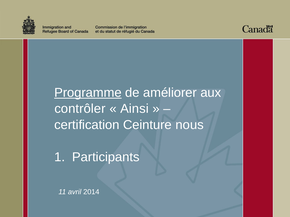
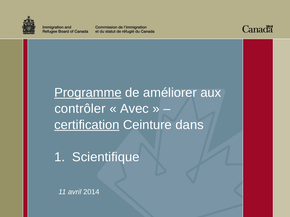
Ainsi: Ainsi -> Avec (135, 109)
certification underline: none -> present (87, 125)
nous: nous -> dans (190, 125)
Participants: Participants -> Scientifique (106, 157)
